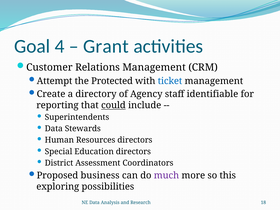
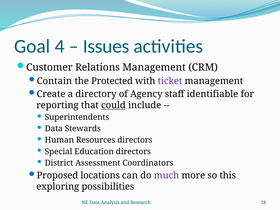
Grant: Grant -> Issues (106, 46)
Attempt: Attempt -> Contain (54, 81)
ticket colour: blue -> purple (170, 81)
business: business -> locations (100, 175)
